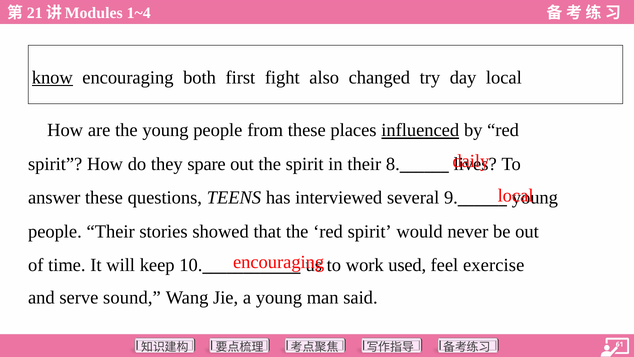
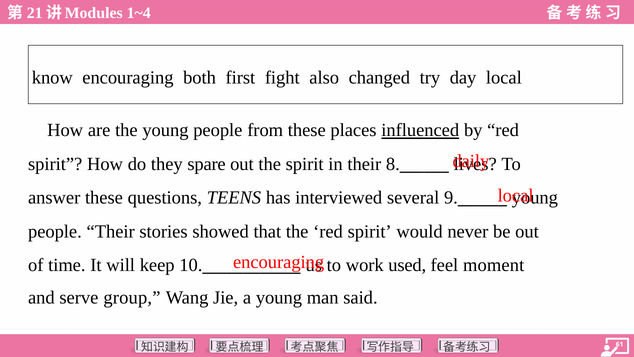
know underline: present -> none (52, 78)
exercise: exercise -> moment (494, 265)
sound: sound -> group (132, 297)
